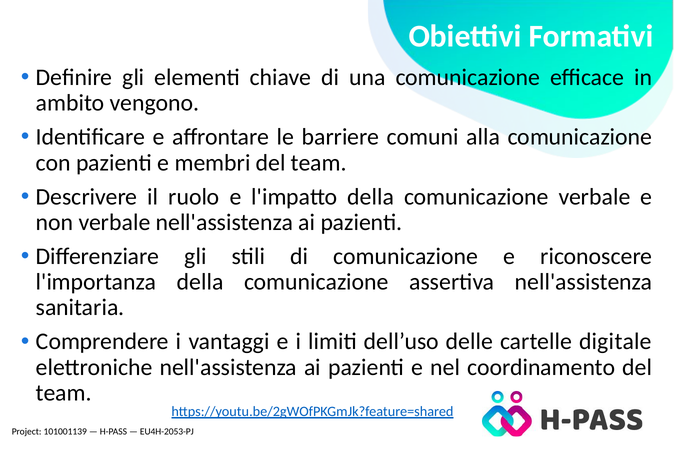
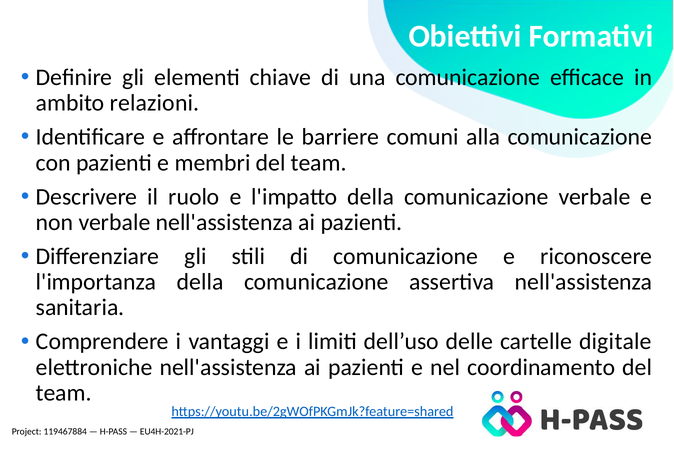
vengono: vengono -> relazioni (154, 103)
101001139: 101001139 -> 119467884 (65, 432)
EU4H-2053-PJ: EU4H-2053-PJ -> EU4H-2021-PJ (167, 432)
